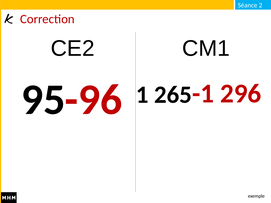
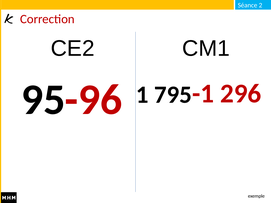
265: 265 -> 795 (173, 95)
